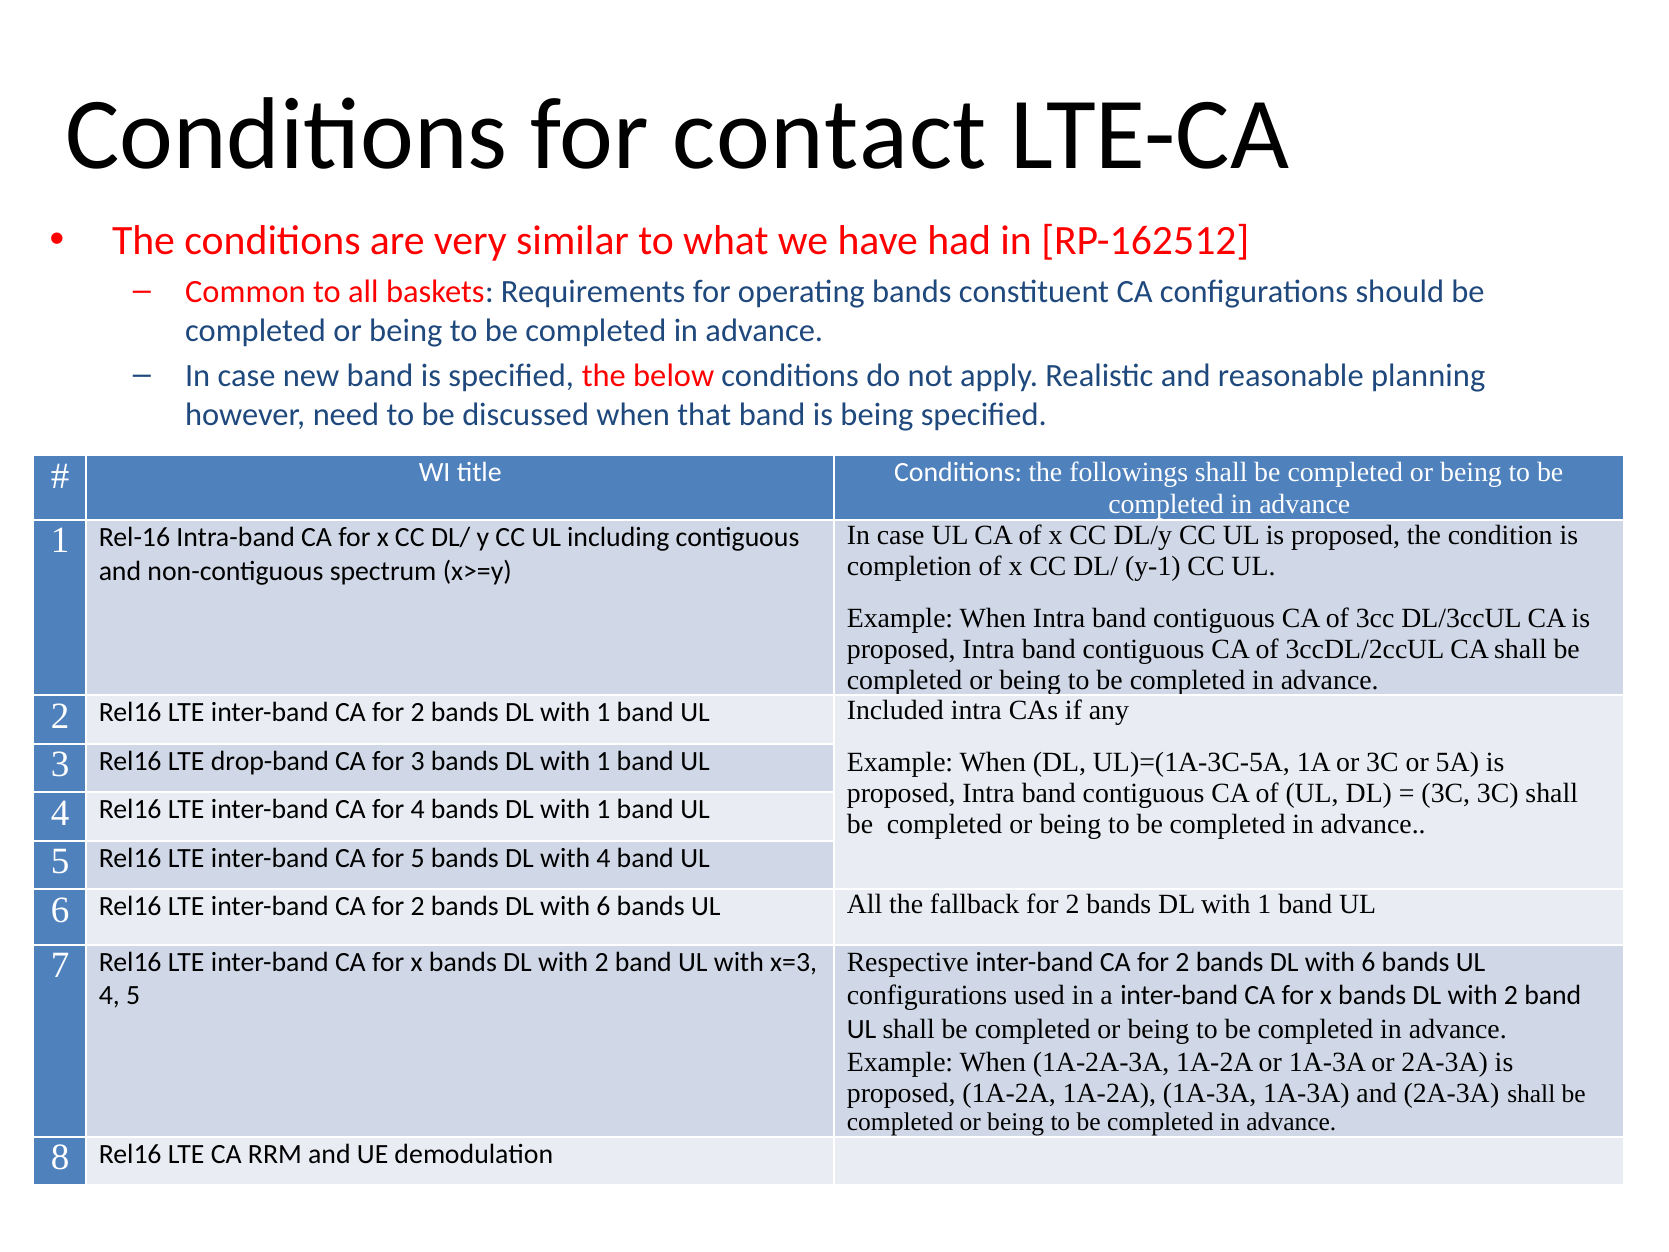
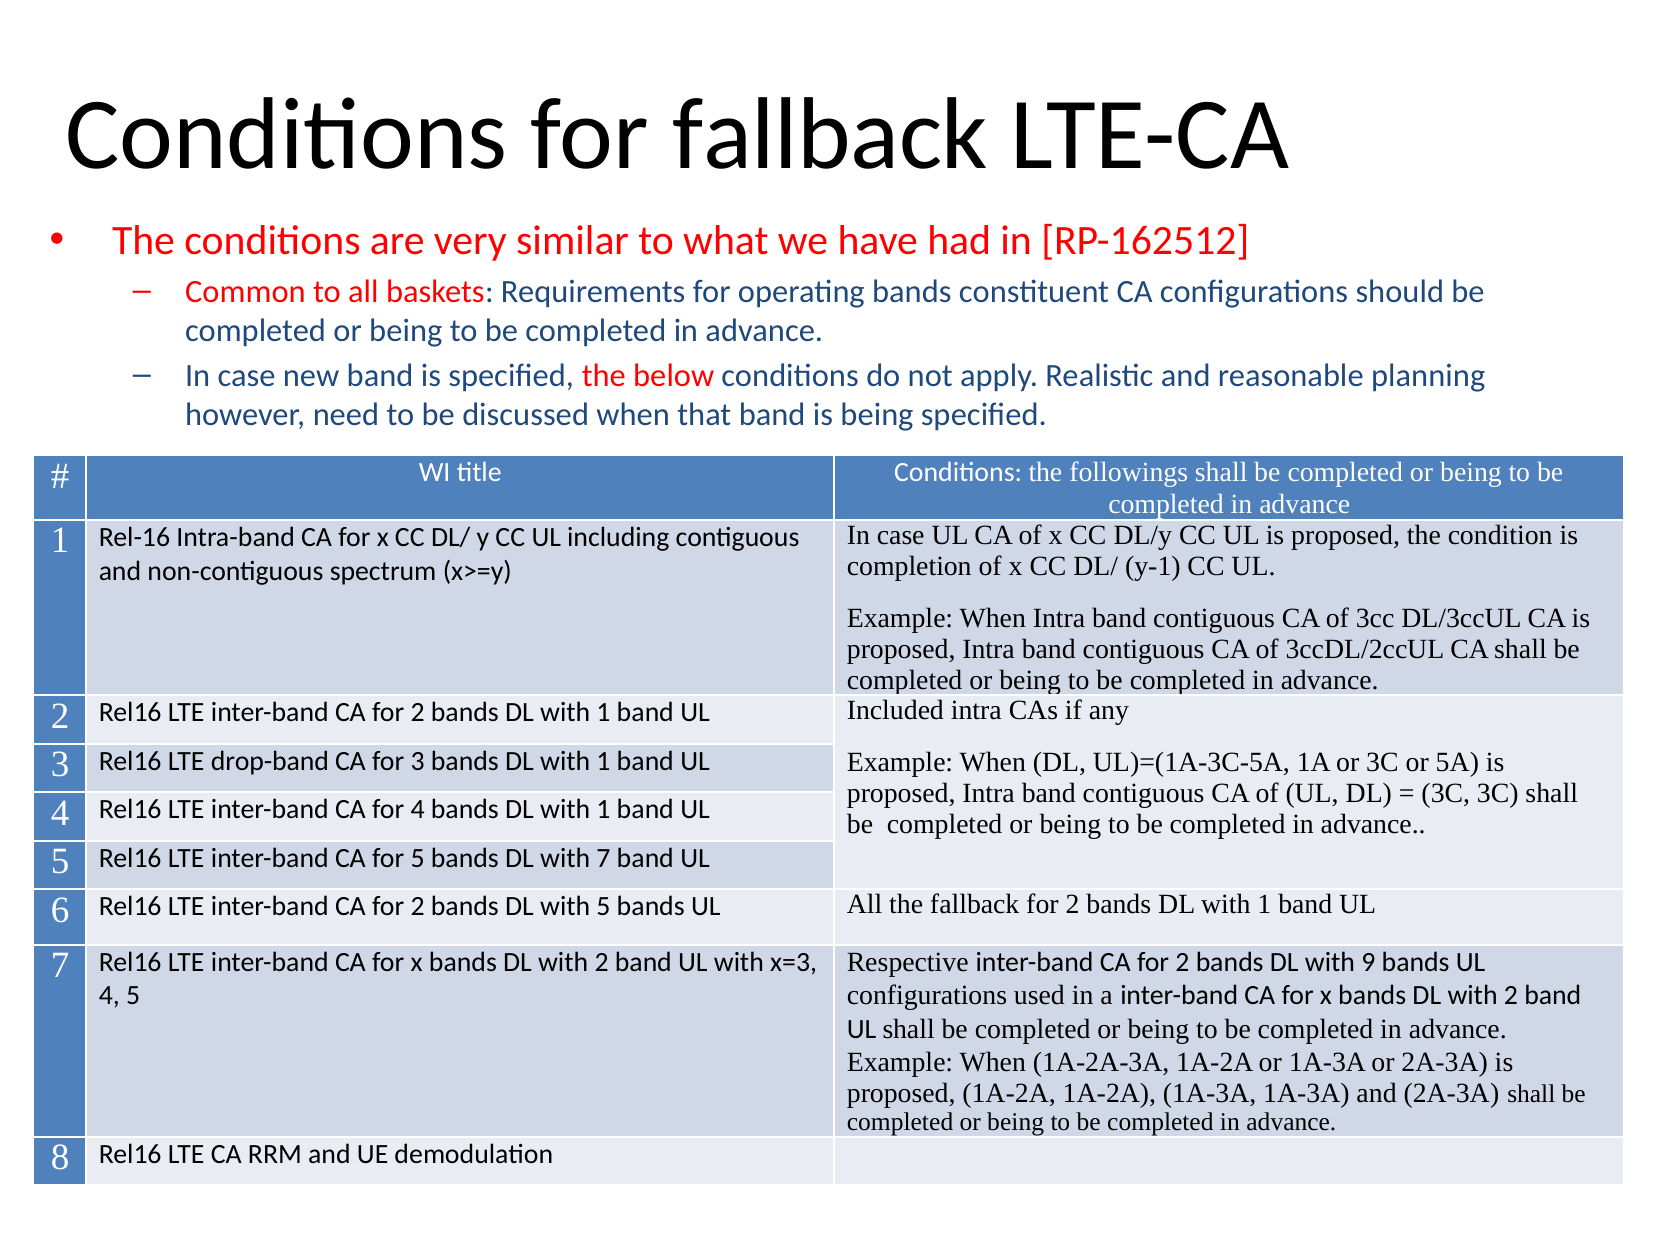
for contact: contact -> fallback (830, 135)
with 4: 4 -> 7 (604, 858)
6: 6 -> 5 (604, 906)
6: 6 -> 9 (1368, 962)
